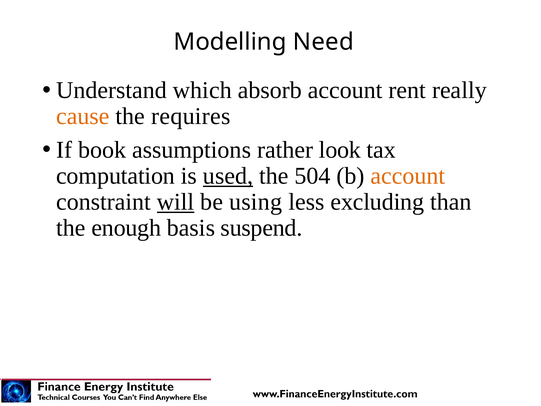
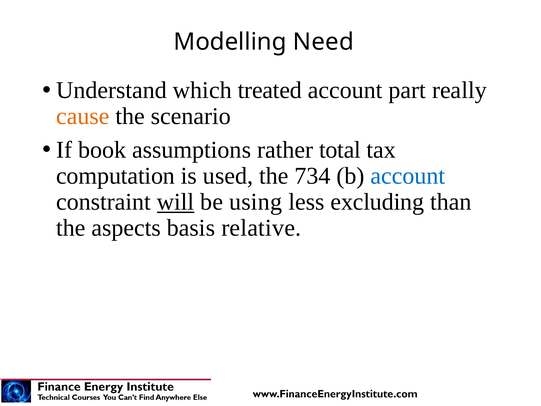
absorb: absorb -> treated (270, 90)
rent: rent -> part (407, 90)
requires: requires -> scenario (191, 116)
look: look -> total (340, 150)
used underline: present -> none (228, 176)
504: 504 -> 734 (312, 176)
account colour: orange -> blue (408, 176)
enough: enough -> aspects (126, 228)
suspend: suspend -> relative (261, 228)
